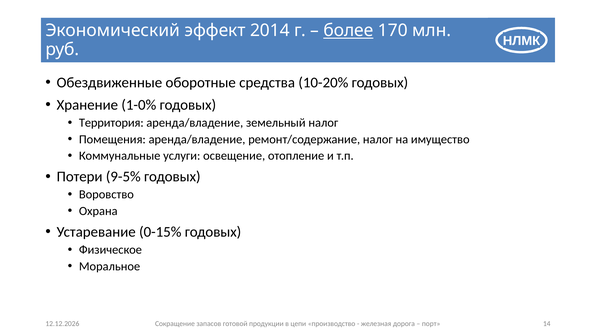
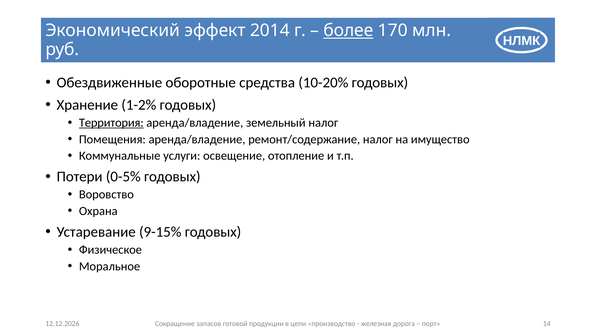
1-0%: 1-0% -> 1-2% (139, 105)
Территория underline: none -> present (111, 123)
9-5%: 9-5% -> 0-5% (123, 177)
0-15%: 0-15% -> 9-15% (160, 232)
